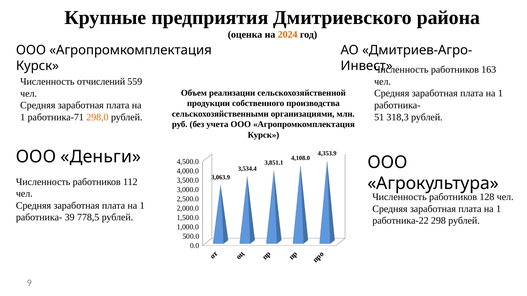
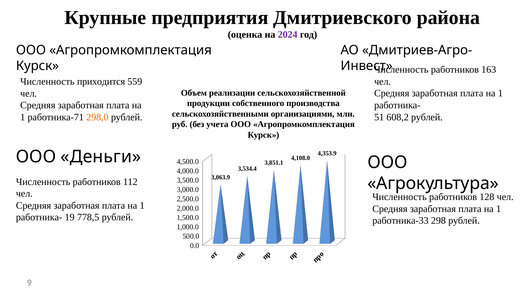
2024 colour: orange -> purple (288, 35)
отчислений: отчислений -> приходится (101, 82)
318,3: 318,3 -> 608,2 (398, 117)
39: 39 -> 19 (70, 218)
работника-22: работника-22 -> работника-33 (400, 221)
